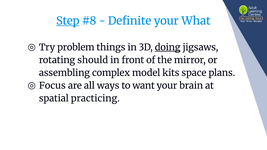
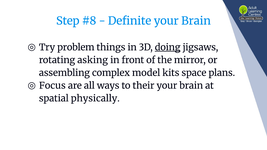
Step underline: present -> none (68, 21)
What: What -> Brain (196, 21)
should: should -> asking (93, 60)
want: want -> their (143, 86)
practicing: practicing -> physically (95, 99)
